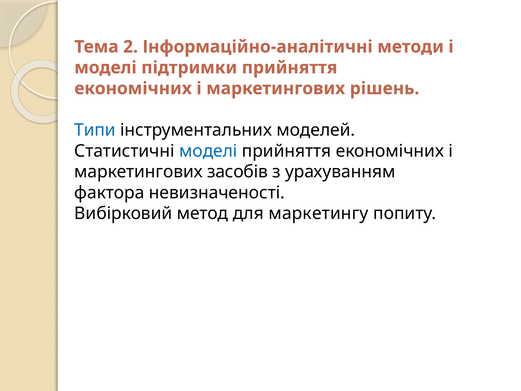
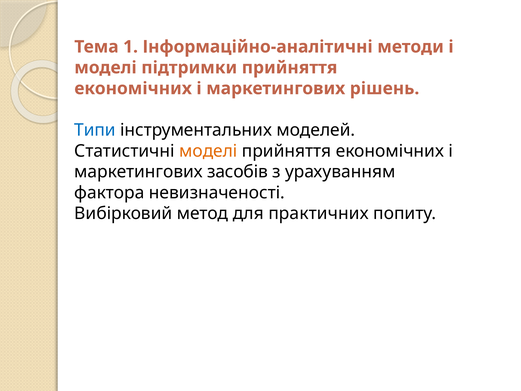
2: 2 -> 1 (131, 47)
моделі colour: blue -> orange (208, 151)
маркетингу: маркетингу -> практичних (319, 213)
